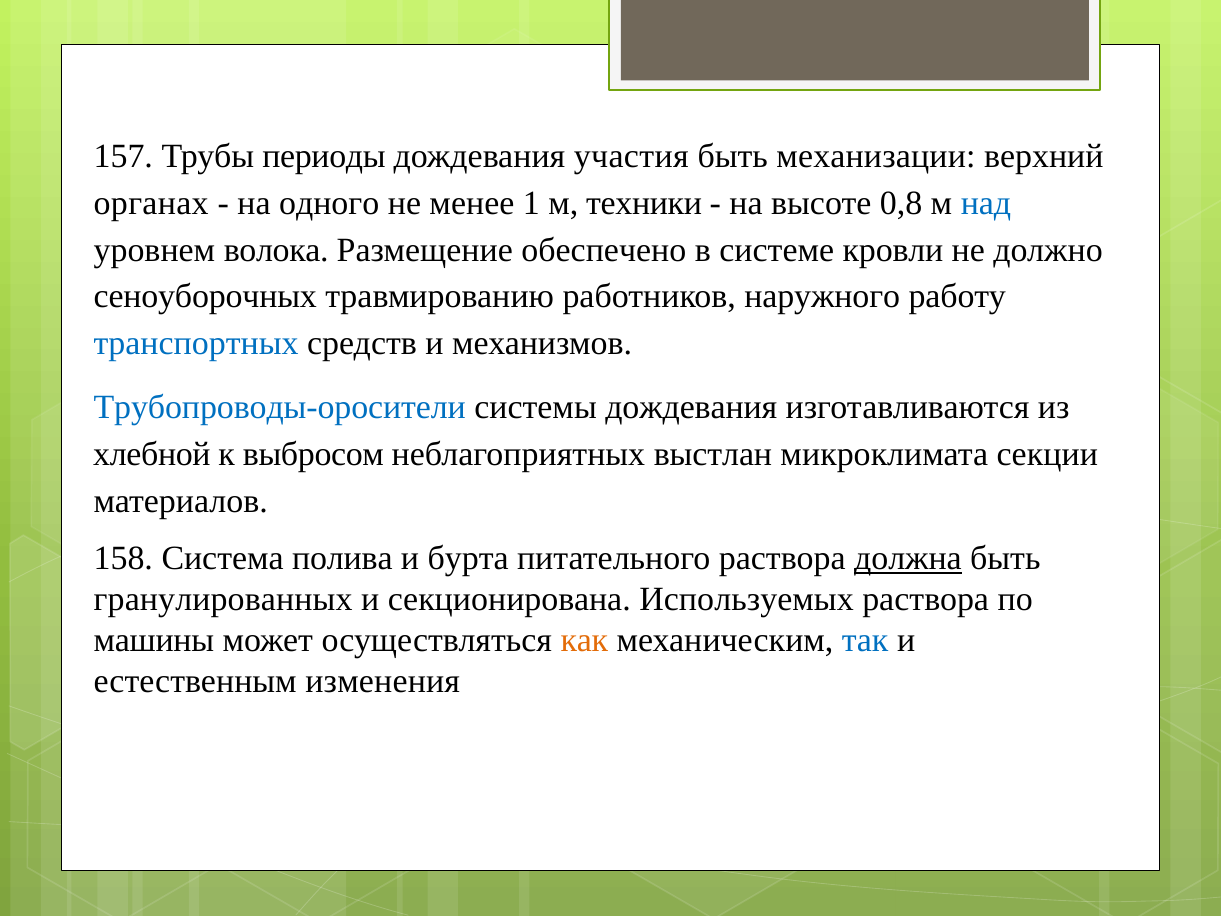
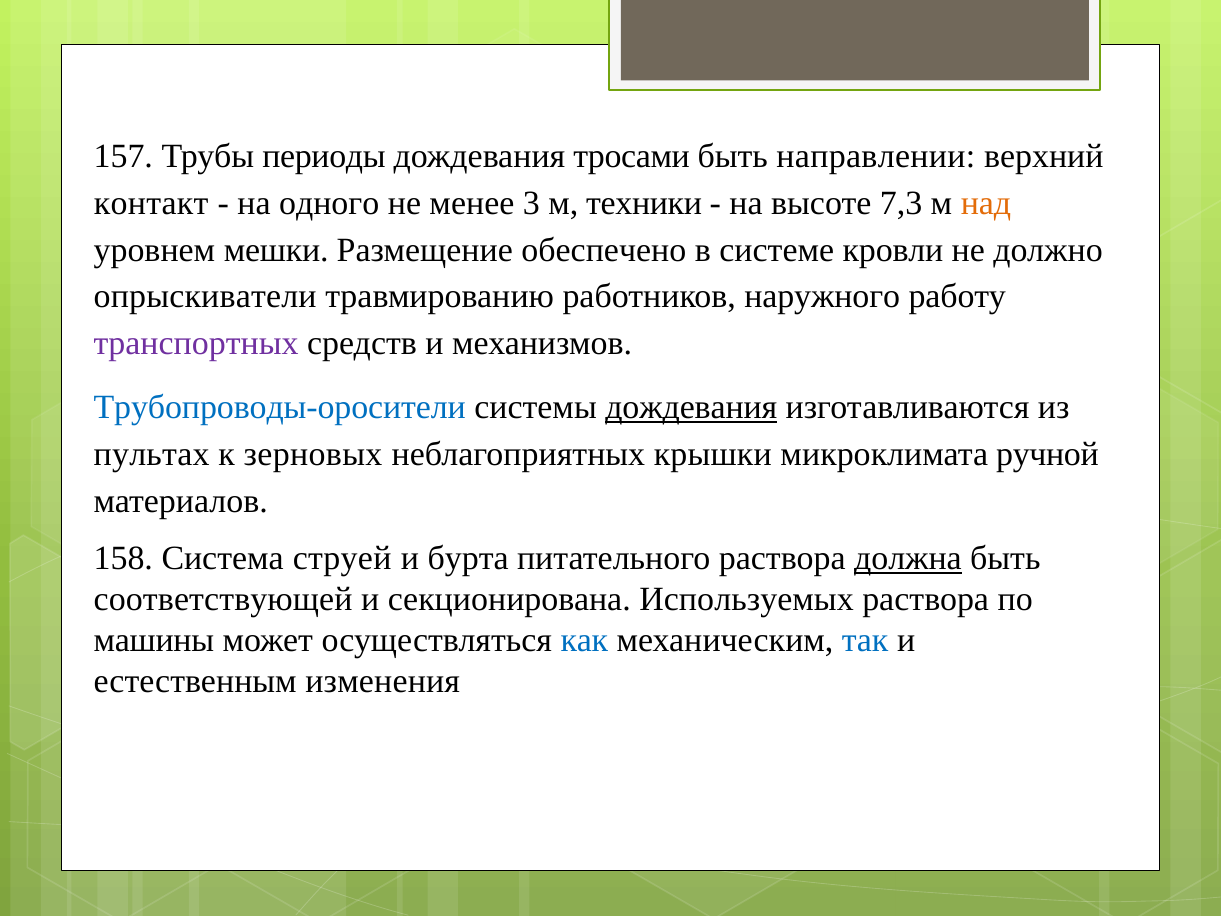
участия: участия -> тросами (632, 156)
механизации: механизации -> направлении (876, 156)
органах: органах -> контакт (151, 203)
1: 1 -> 3 (531, 203)
0,8: 0,8 -> 7,3 (901, 203)
над colour: blue -> orange (986, 203)
волока: волока -> мешки (276, 250)
сеноуборочных: сеноуборочных -> опрыскиватели (205, 297)
транспортных colour: blue -> purple (196, 343)
дождевания underline: none -> present (691, 407)
хлебной: хлебной -> пультах (152, 454)
выбросом: выбросом -> зерновых (313, 454)
выстлан: выстлан -> крышки (713, 454)
секции: секции -> ручной (1047, 454)
полива: полива -> струей (342, 559)
гранулированных: гранулированных -> соответствующей (223, 599)
как colour: orange -> blue (584, 640)
